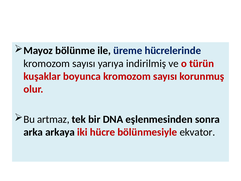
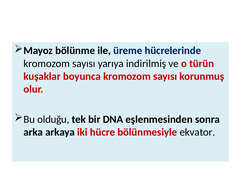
artmaz: artmaz -> olduğu (53, 119)
